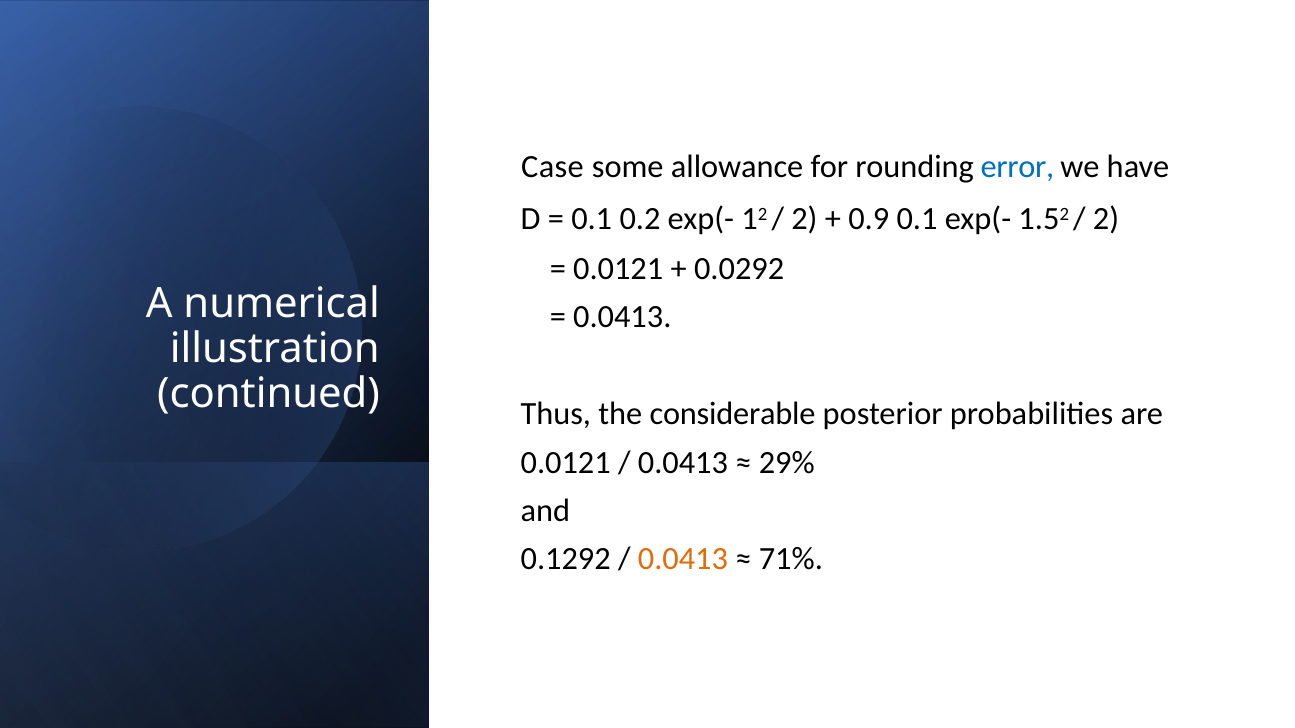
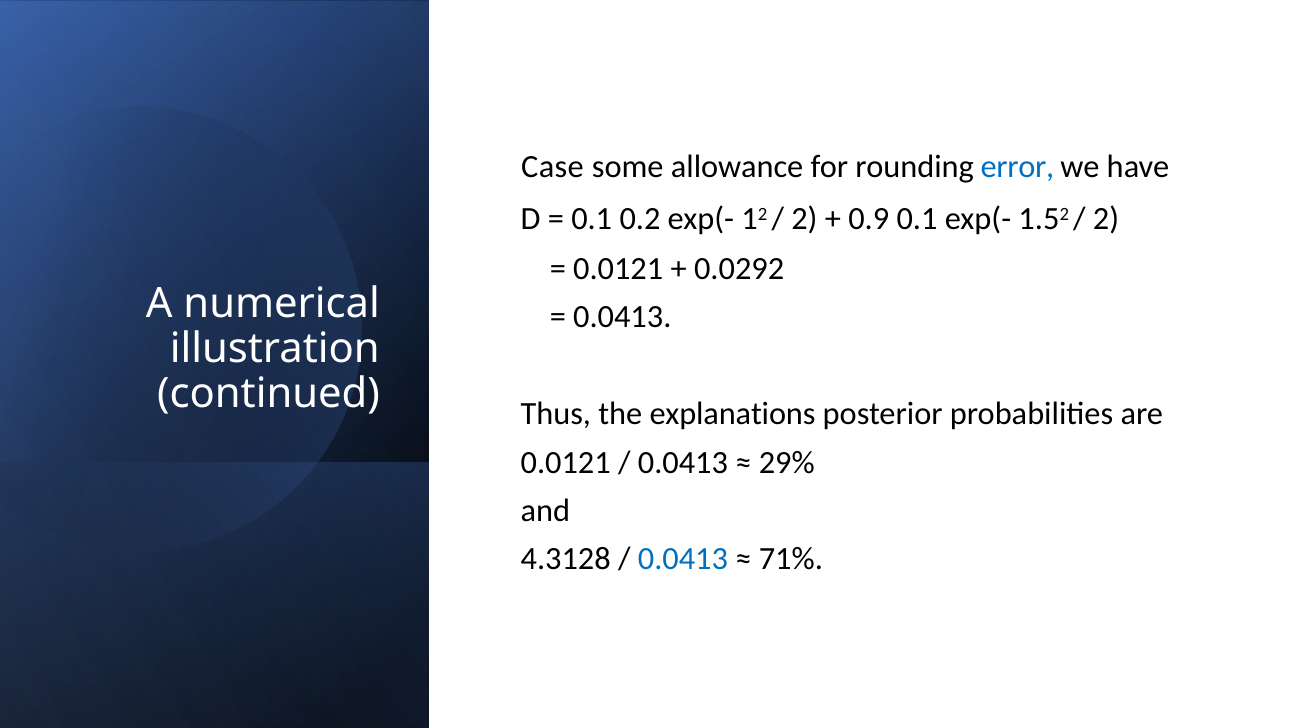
considerable: considerable -> explanations (732, 414)
0.1292: 0.1292 -> 4.3128 (566, 560)
0.0413 colour: orange -> blue (683, 560)
